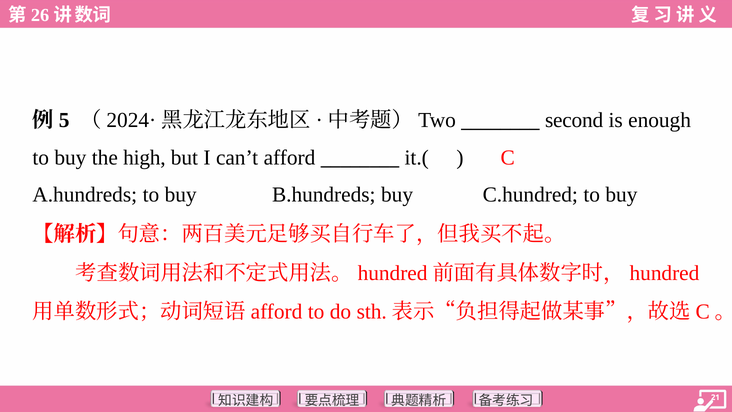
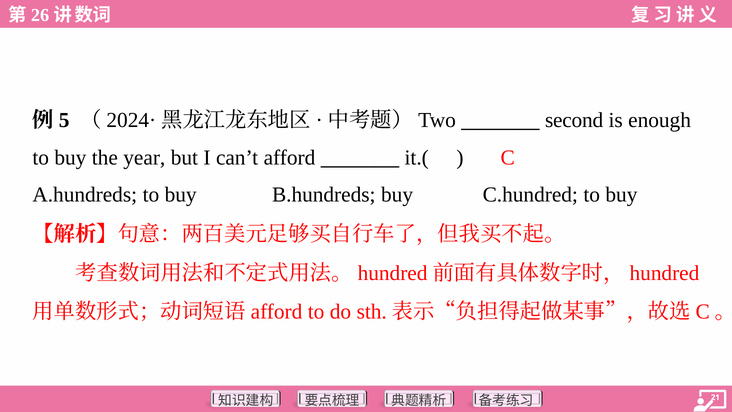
high: high -> year (144, 157)
